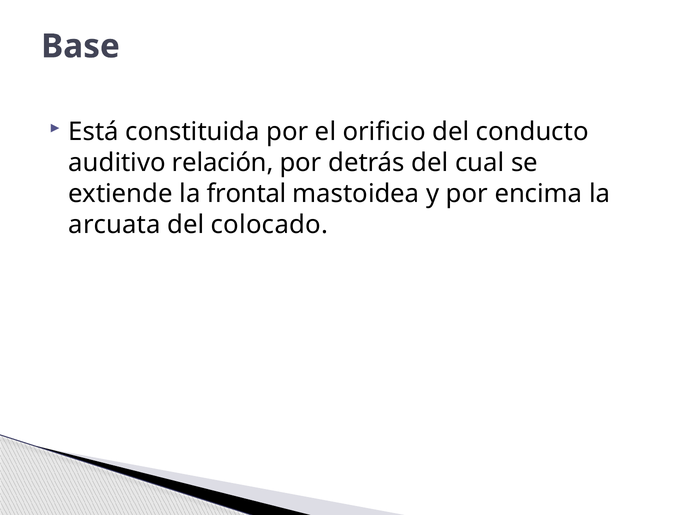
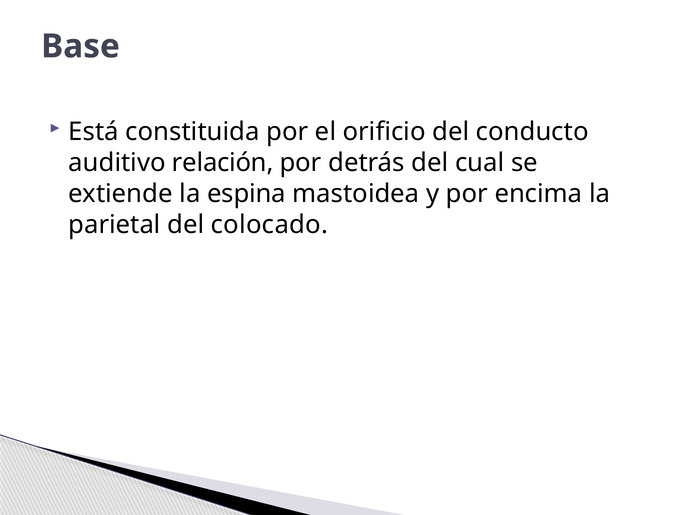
frontal: frontal -> espina (247, 194)
arcuata: arcuata -> parietal (115, 224)
